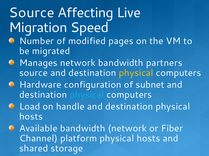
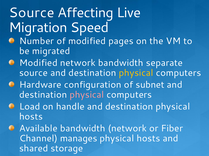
Manages: Manages -> Modified (38, 63)
partners: partners -> separate (164, 63)
physical colour: light blue -> pink (87, 95)
platform: platform -> manages (79, 139)
